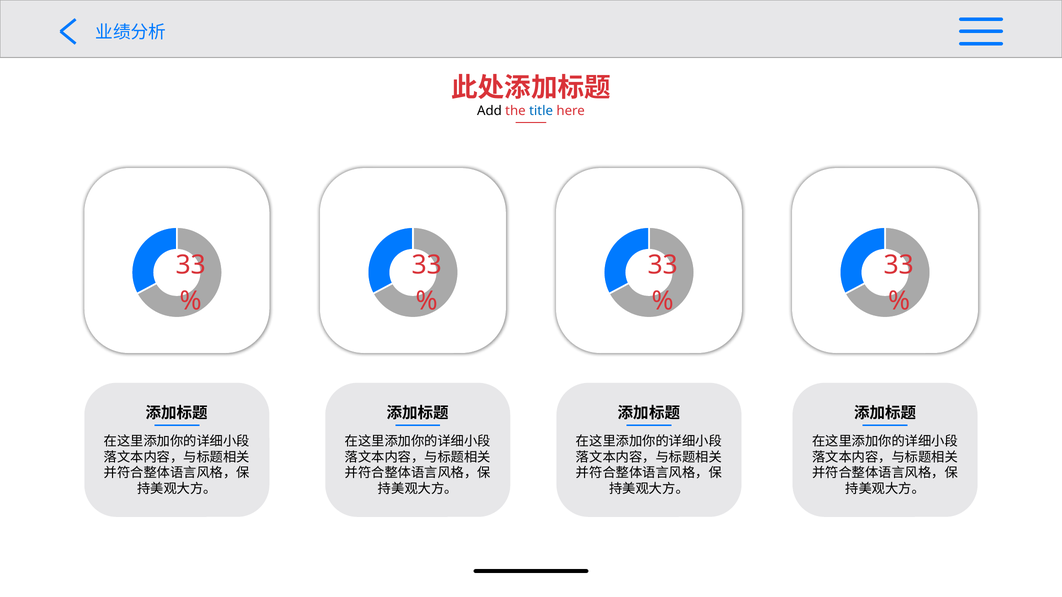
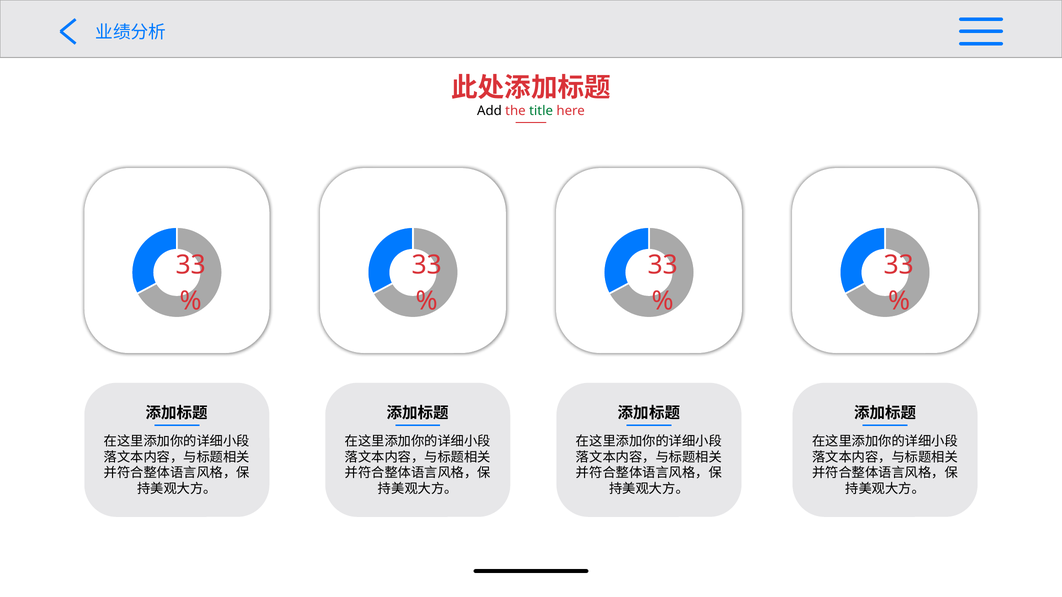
title colour: blue -> green (541, 111)
